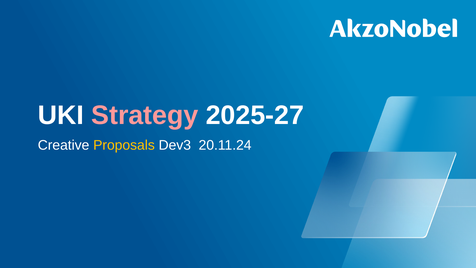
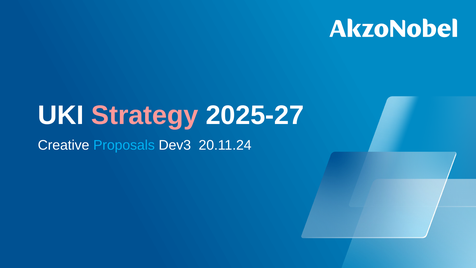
Proposals colour: yellow -> light blue (124, 145)
